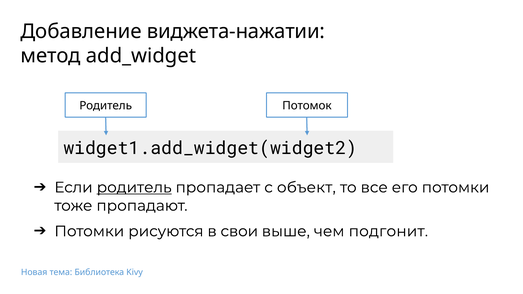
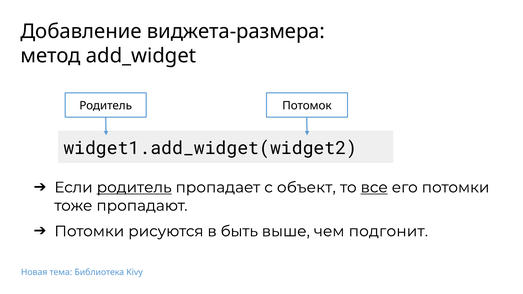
виджета-нажатии: виджета-нажатии -> виджета-размера (236, 32)
все underline: none -> present (374, 188)
свои: свои -> быть (239, 231)
